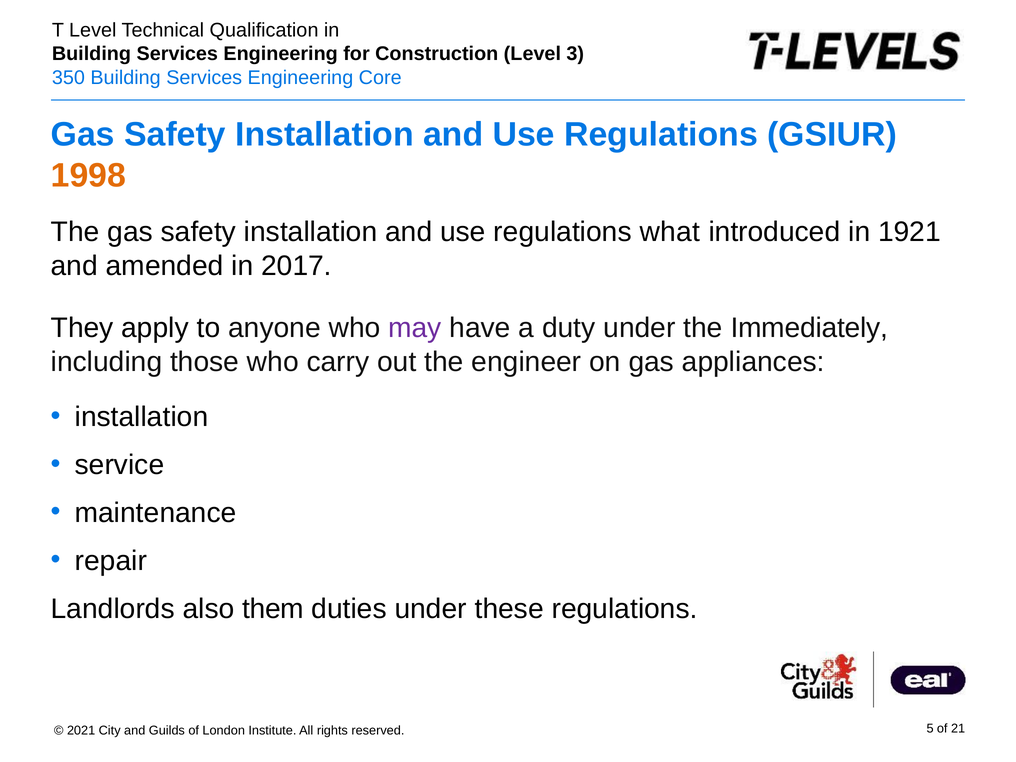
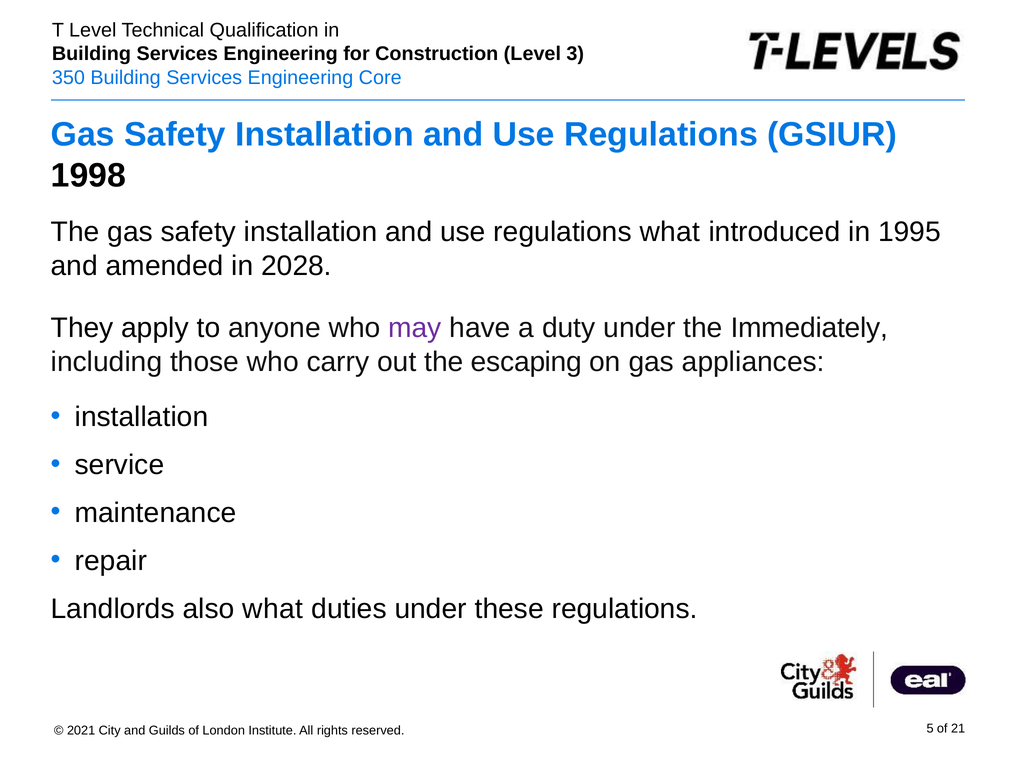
1998 colour: orange -> black (88, 175)
1921: 1921 -> 1995 (910, 232)
2017: 2017 -> 2028 (296, 266)
engineer: engineer -> escaping (527, 362)
also them: them -> what (273, 609)
